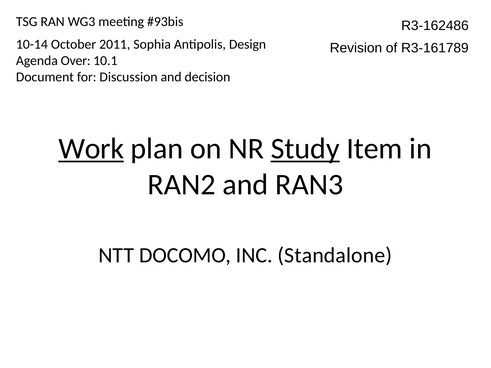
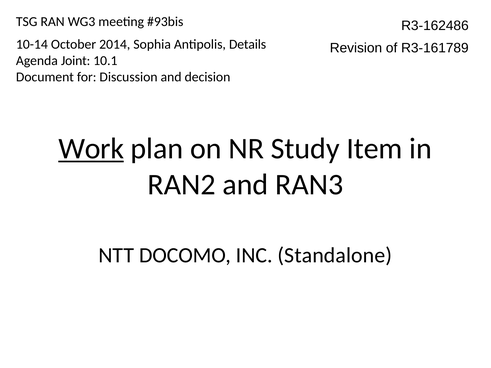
2011: 2011 -> 2014 (115, 44)
Design: Design -> Details (248, 44)
Over: Over -> Joint (76, 61)
Study underline: present -> none (305, 149)
